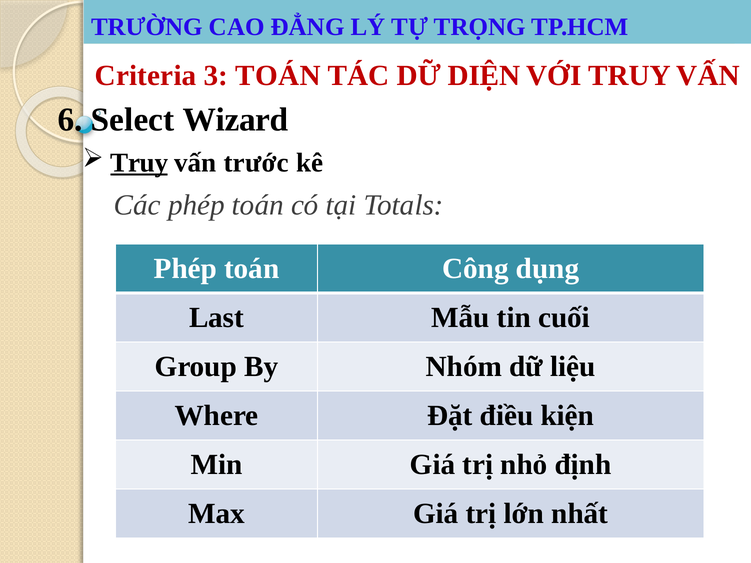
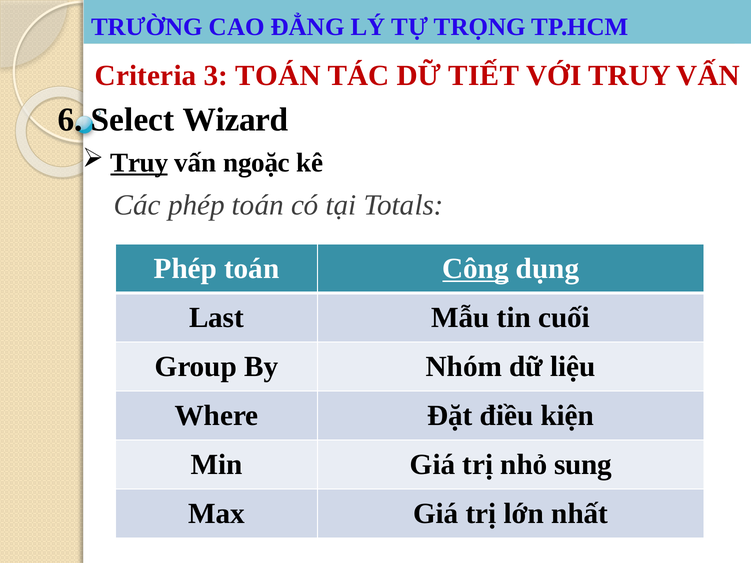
DIỆN: DIỆN -> TIẾT (484, 76)
trước: trước -> ngoặc (257, 163)
Công underline: none -> present (475, 269)
định: định -> sung (583, 465)
